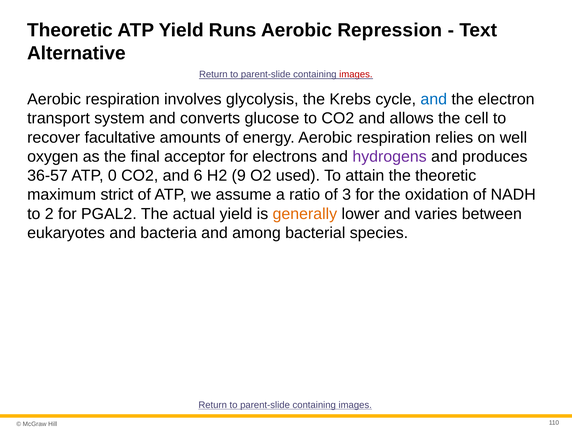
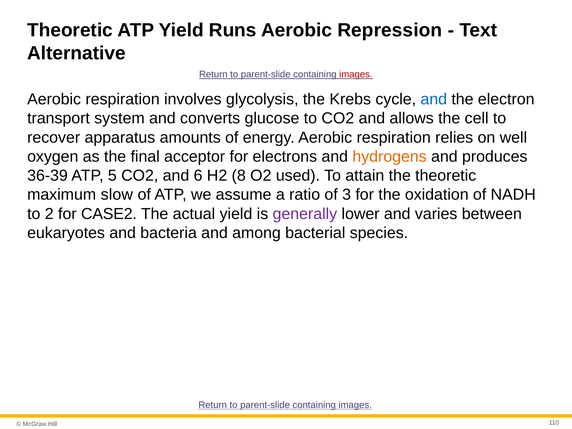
facultative: facultative -> apparatus (120, 137)
hydrogens colour: purple -> orange (390, 157)
36-57: 36-57 -> 36-39 (48, 176)
0: 0 -> 5 (112, 176)
9: 9 -> 8 (239, 176)
strict: strict -> slow (117, 195)
PGAL2: PGAL2 -> CASE2 (109, 214)
generally colour: orange -> purple (305, 214)
